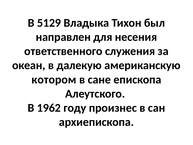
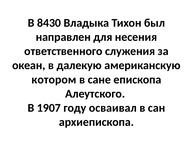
5129: 5129 -> 8430 (49, 23)
1962: 1962 -> 1907 (49, 108)
произнес: произнес -> осваивал (113, 108)
